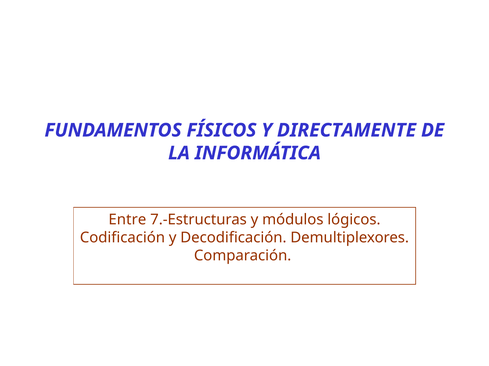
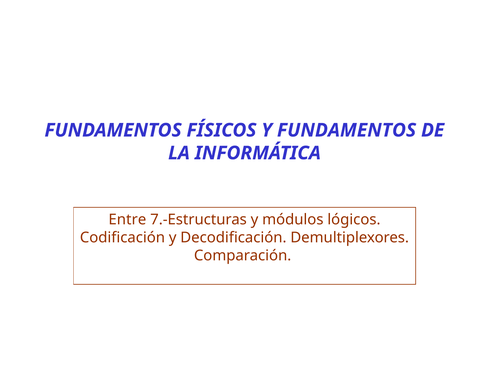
Y DIRECTAMENTE: DIRECTAMENTE -> FUNDAMENTOS (347, 131)
